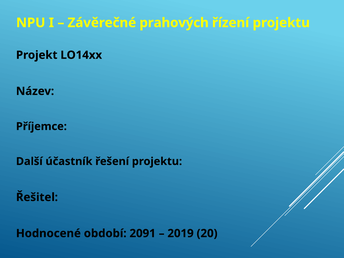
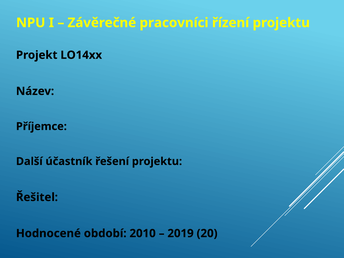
prahových: prahových -> pracovníci (174, 23)
2091: 2091 -> 2010 (143, 233)
